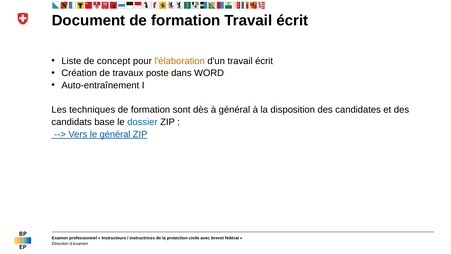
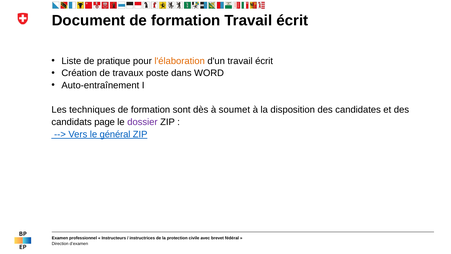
concept: concept -> pratique (114, 61)
à général: général -> soumet (234, 110)
base: base -> page (105, 122)
dossier colour: blue -> purple (142, 122)
